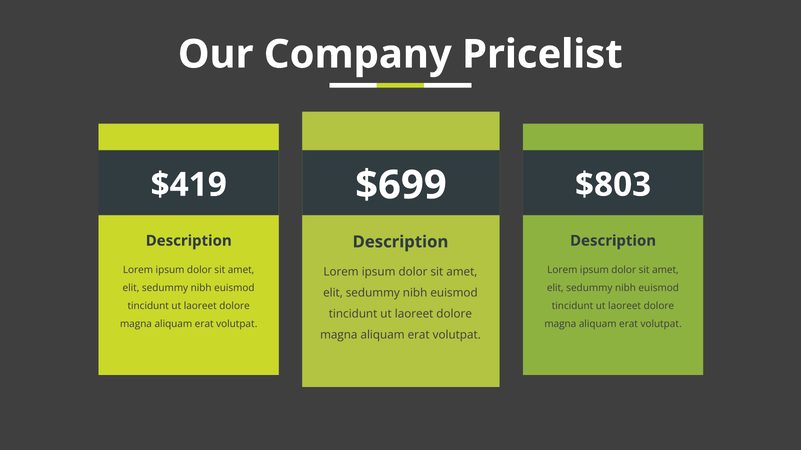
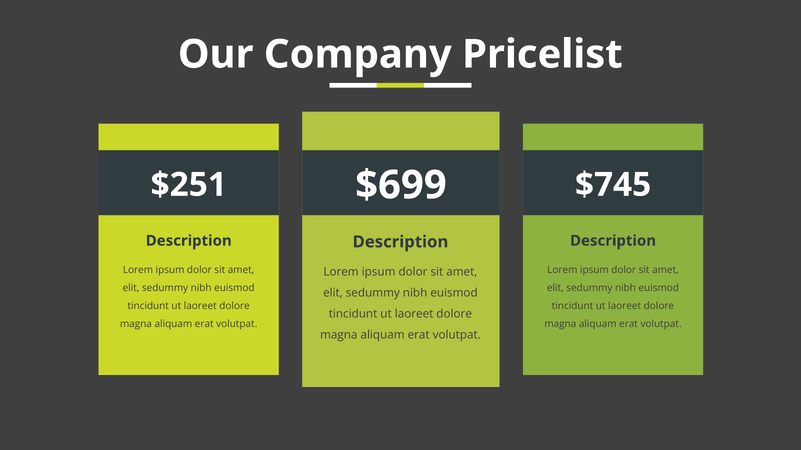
$419: $419 -> $251 (189, 185)
$803: $803 -> $745 (613, 185)
